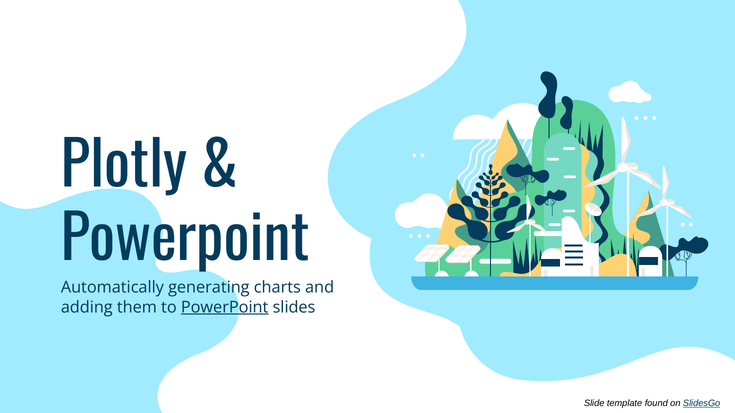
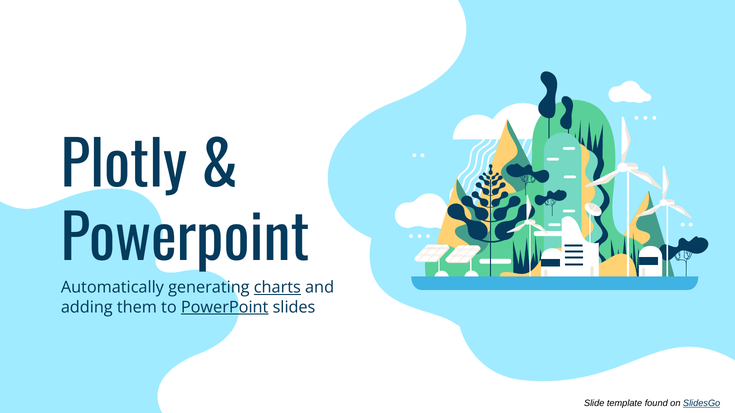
charts underline: none -> present (277, 288)
